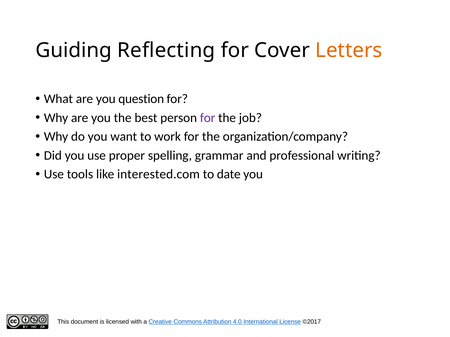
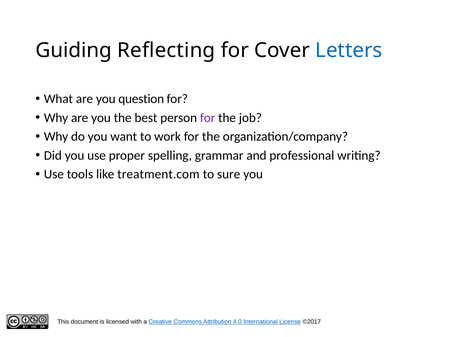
Letters colour: orange -> blue (349, 50)
interested.com: interested.com -> treatment.com (158, 175)
date: date -> sure (229, 175)
